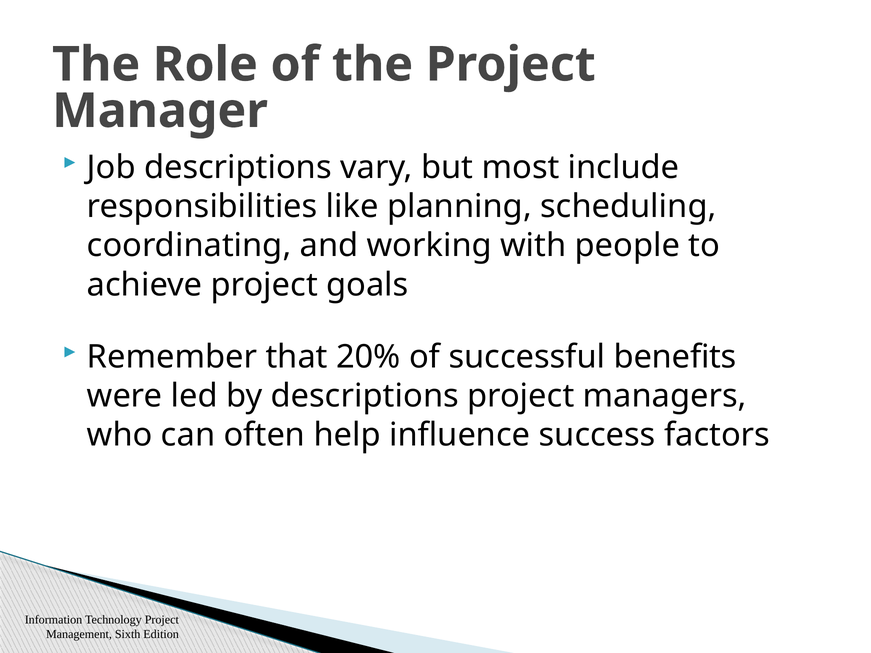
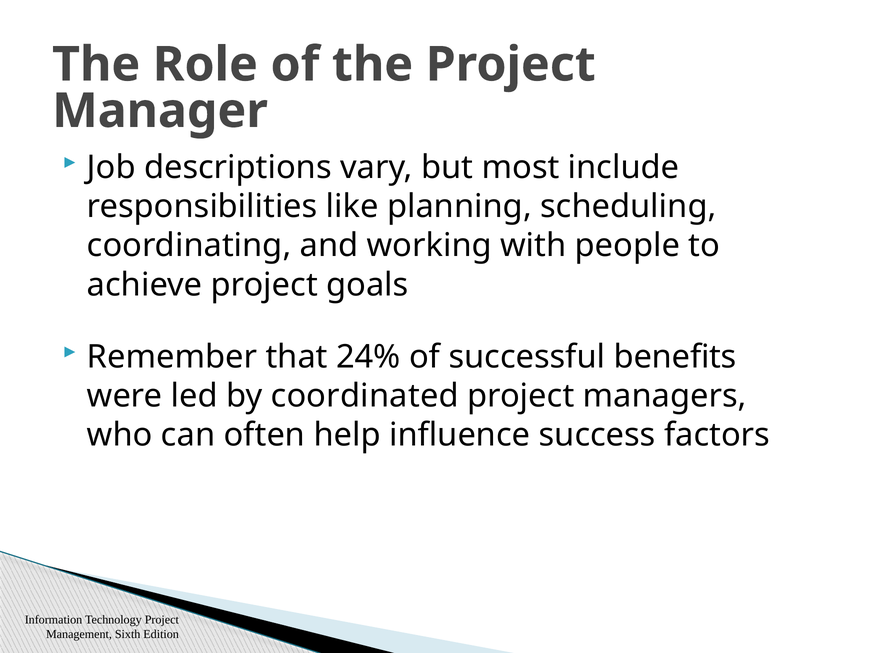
20%: 20% -> 24% (368, 357)
by descriptions: descriptions -> coordinated (365, 396)
